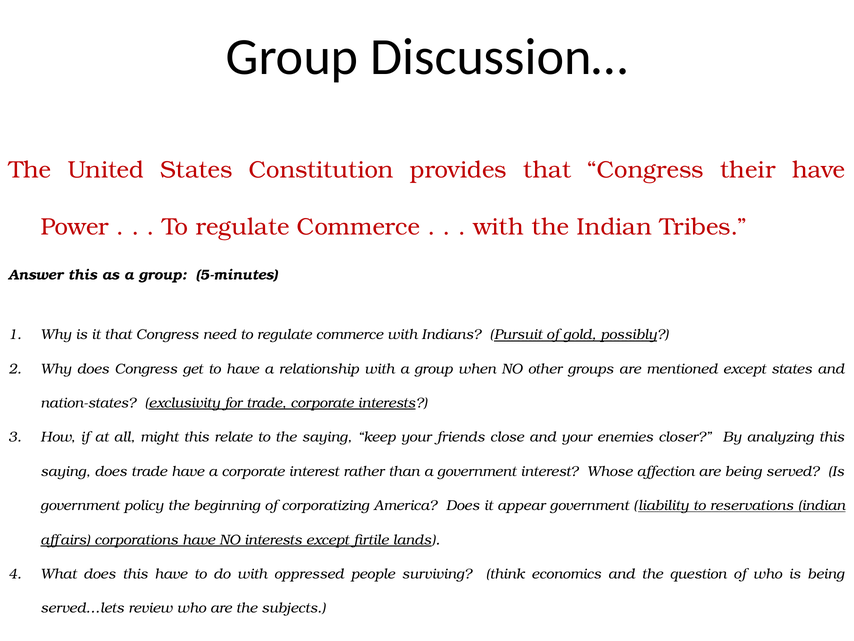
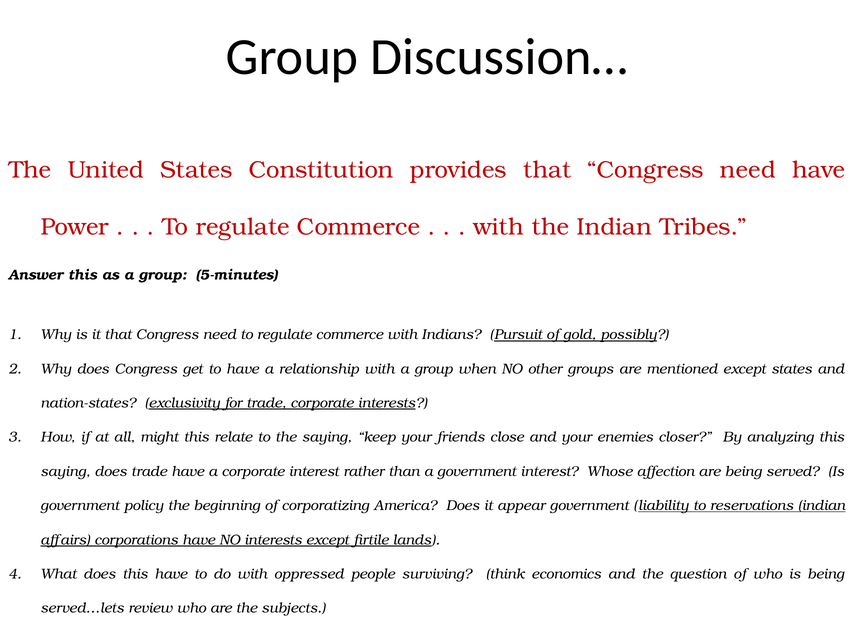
provides that Congress their: their -> need (748, 170)
